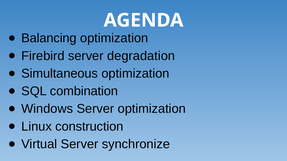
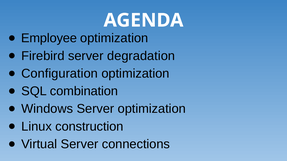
Balancing: Balancing -> Employee (49, 38)
Simultaneous: Simultaneous -> Configuration (60, 74)
synchronize: synchronize -> connections (136, 145)
